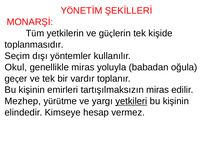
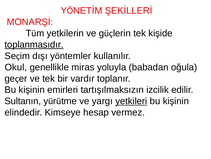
toplanmasıdır underline: none -> present (34, 44)
tartışılmaksızın miras: miras -> izcilik (158, 89)
Mezhep: Mezhep -> Sultanın (23, 101)
